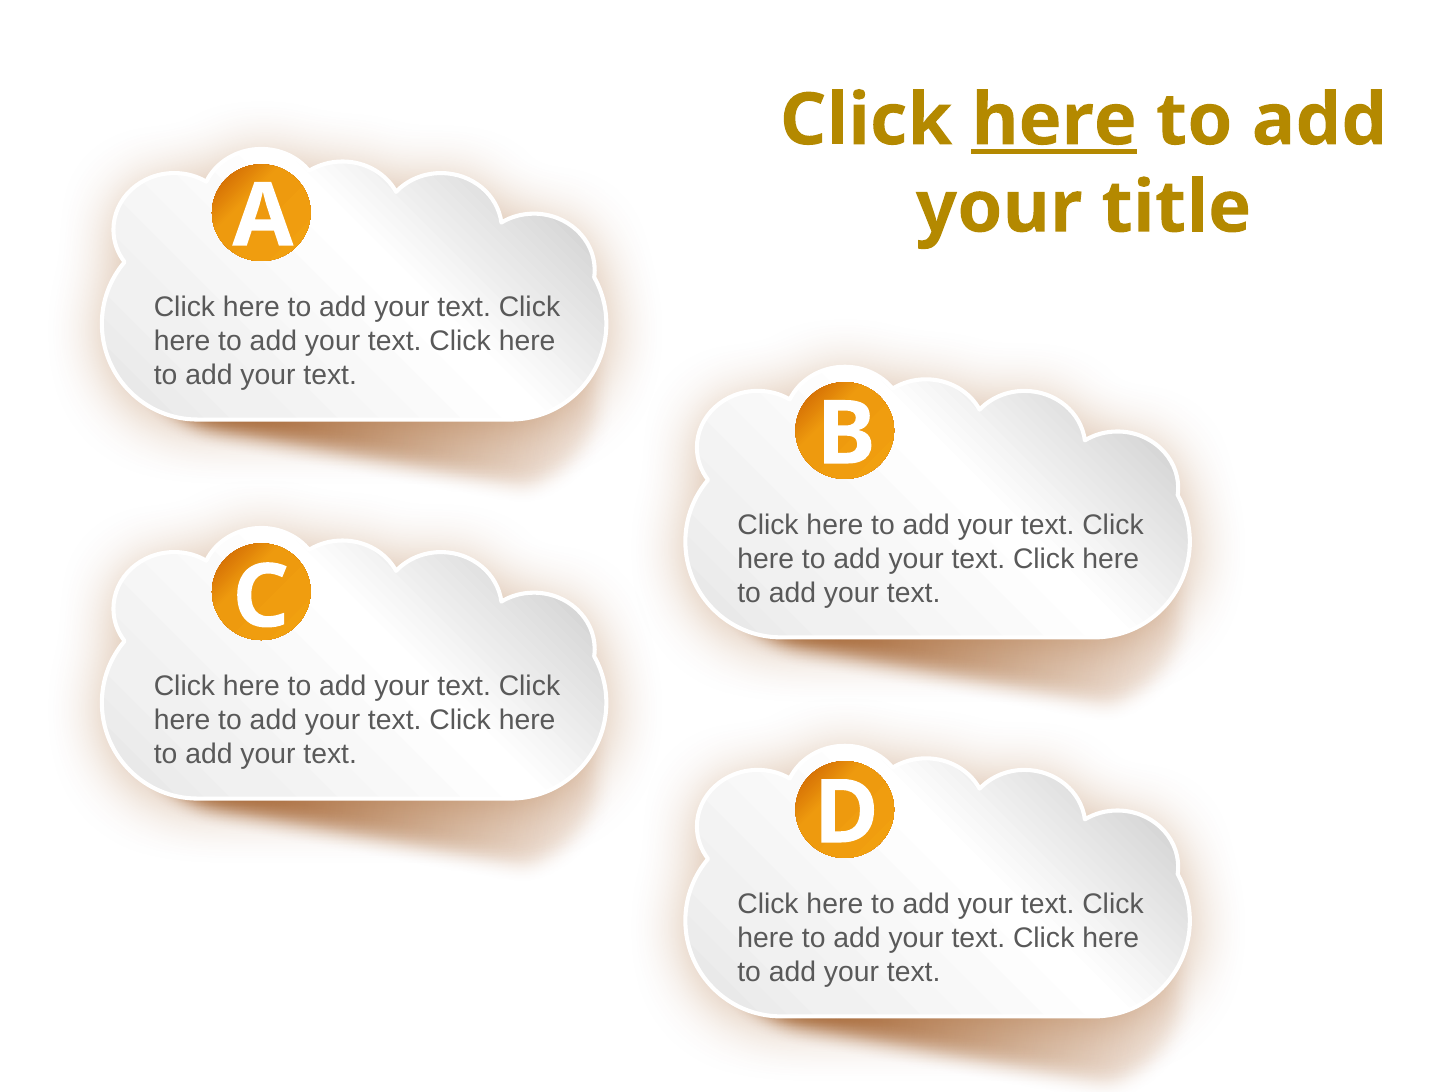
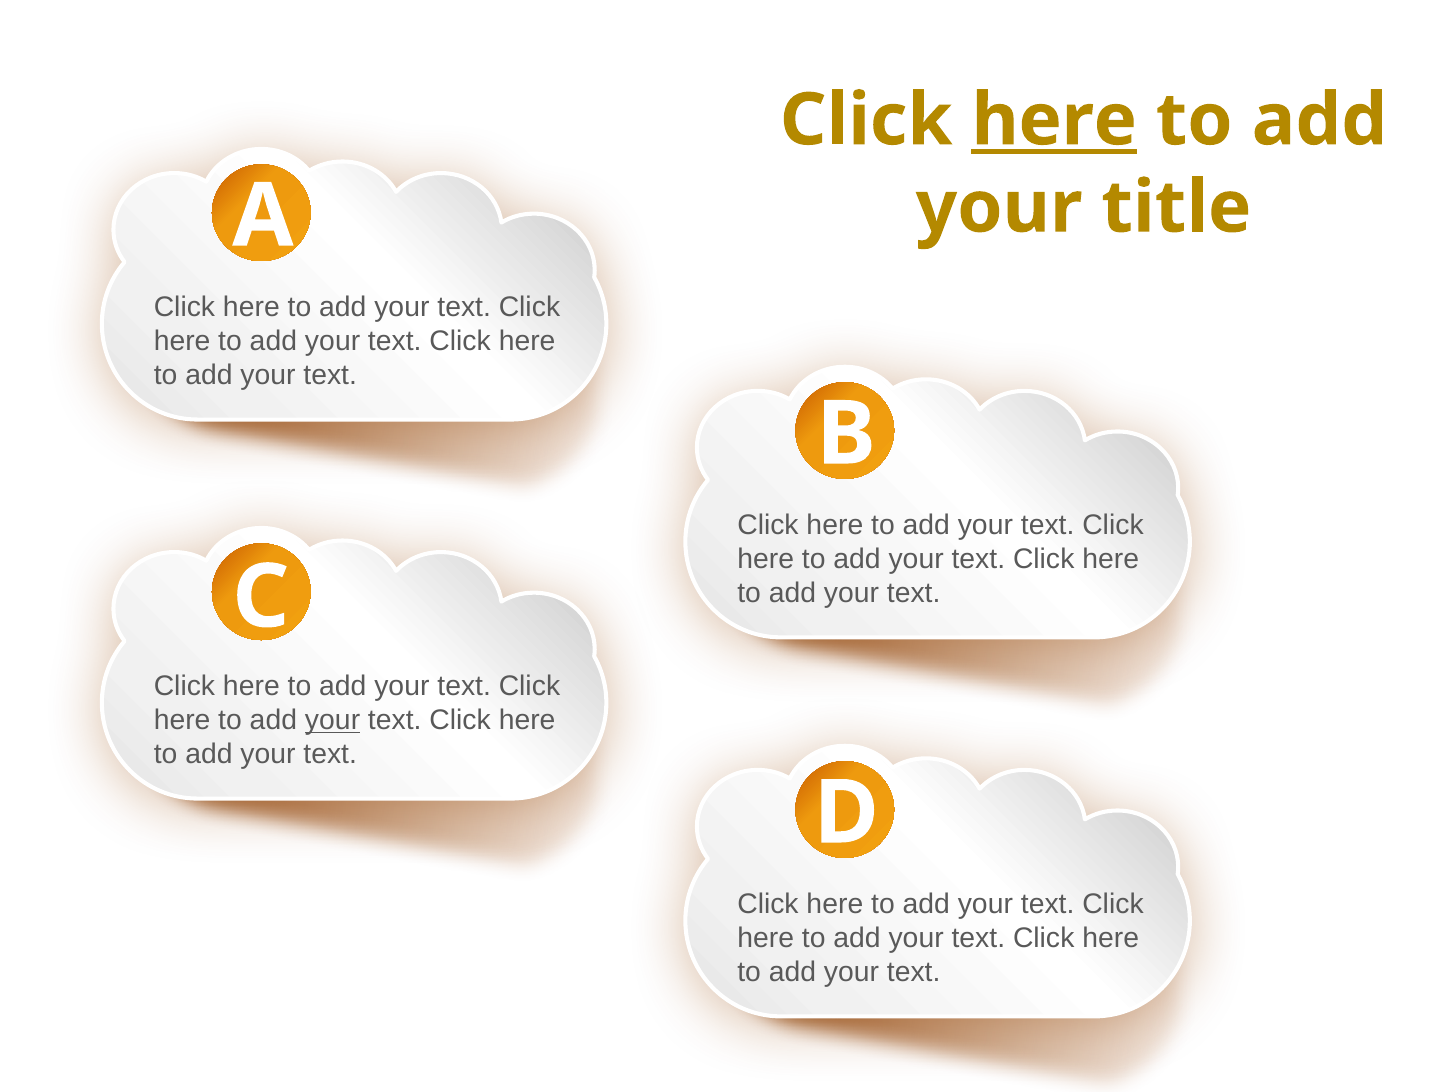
your underline: none -> present (333, 720)
